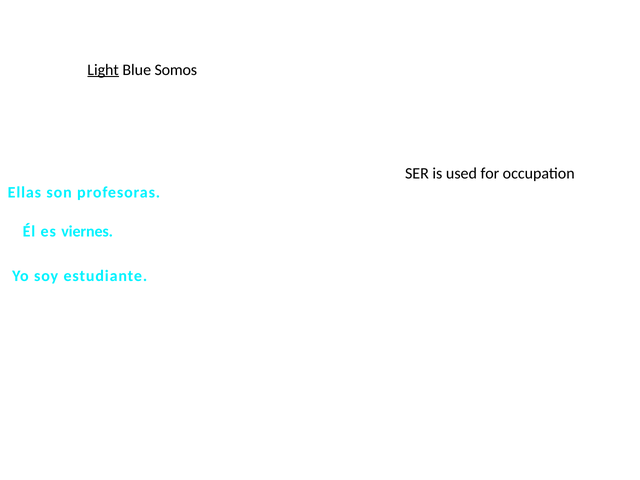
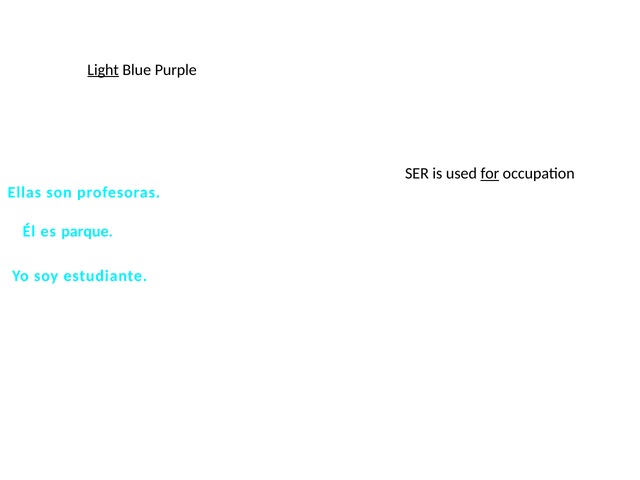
Somos: Somos -> Purple (176, 70)
for underline: none -> present (490, 174)
viernes: viernes -> parque (87, 232)
